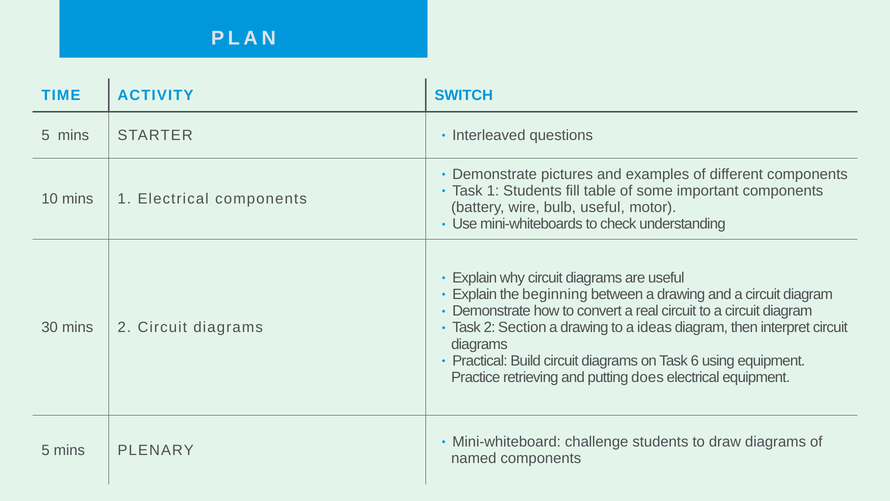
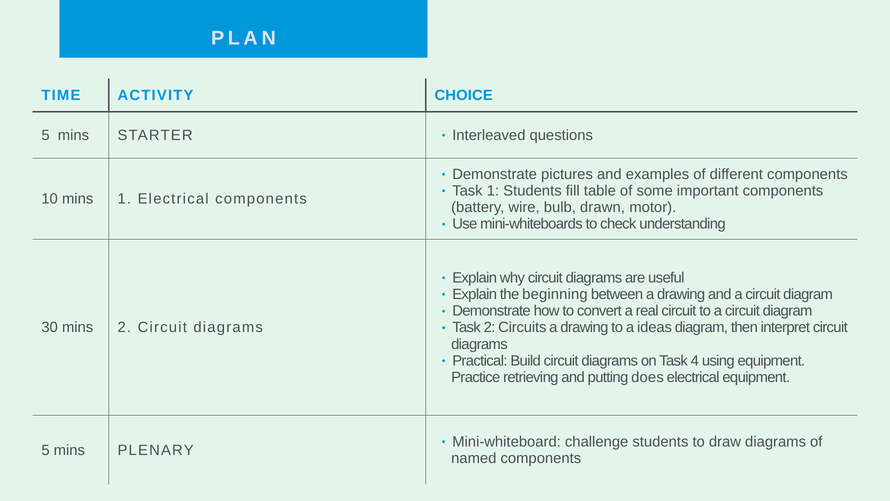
SWITCH: SWITCH -> CHOICE (464, 95)
bulb useful: useful -> drawn (603, 207)
Section: Section -> Circuits (522, 327)
6: 6 -> 4 (695, 361)
